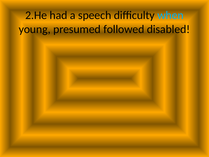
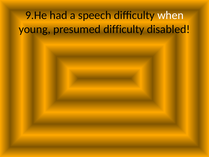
2.He: 2.He -> 9.He (36, 15)
when colour: light blue -> white (170, 15)
presumed followed: followed -> difficulty (124, 29)
